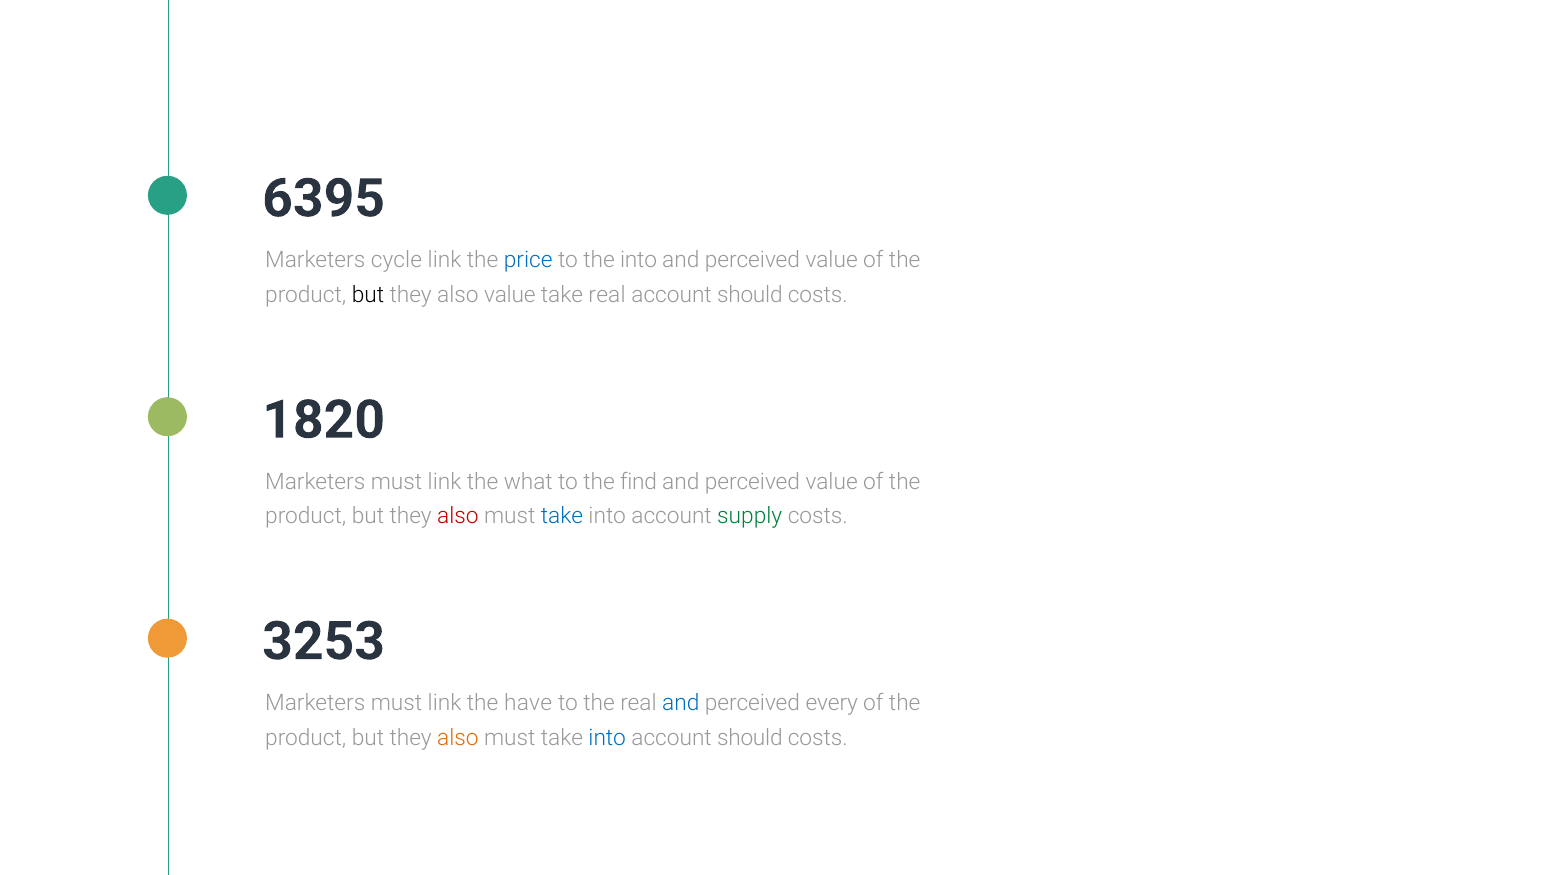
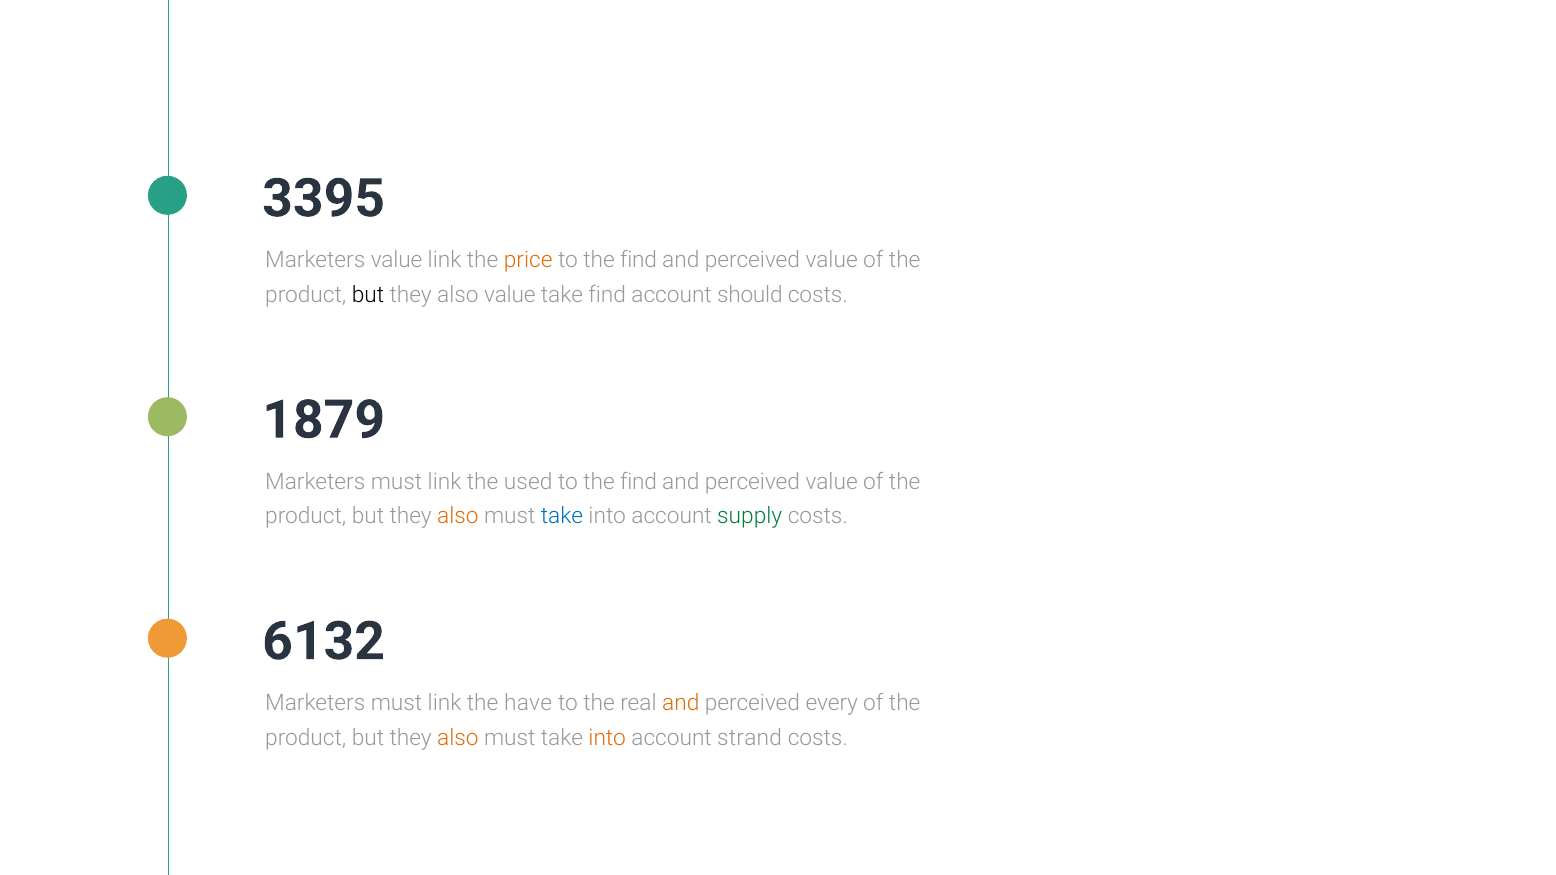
6395: 6395 -> 3395 (324, 199)
Marketers cycle: cycle -> value (397, 260)
price colour: blue -> orange (528, 260)
into: into -> find (639, 260)
take real: real -> find (607, 295)
1820: 1820 -> 1879 (324, 420)
what: what -> used (528, 482)
also colour: red -> orange (458, 517)
3253: 3253 -> 6132 (324, 642)
and colour: blue -> orange (681, 703)
into colour: blue -> orange (607, 738)
should: should -> strand (750, 738)
